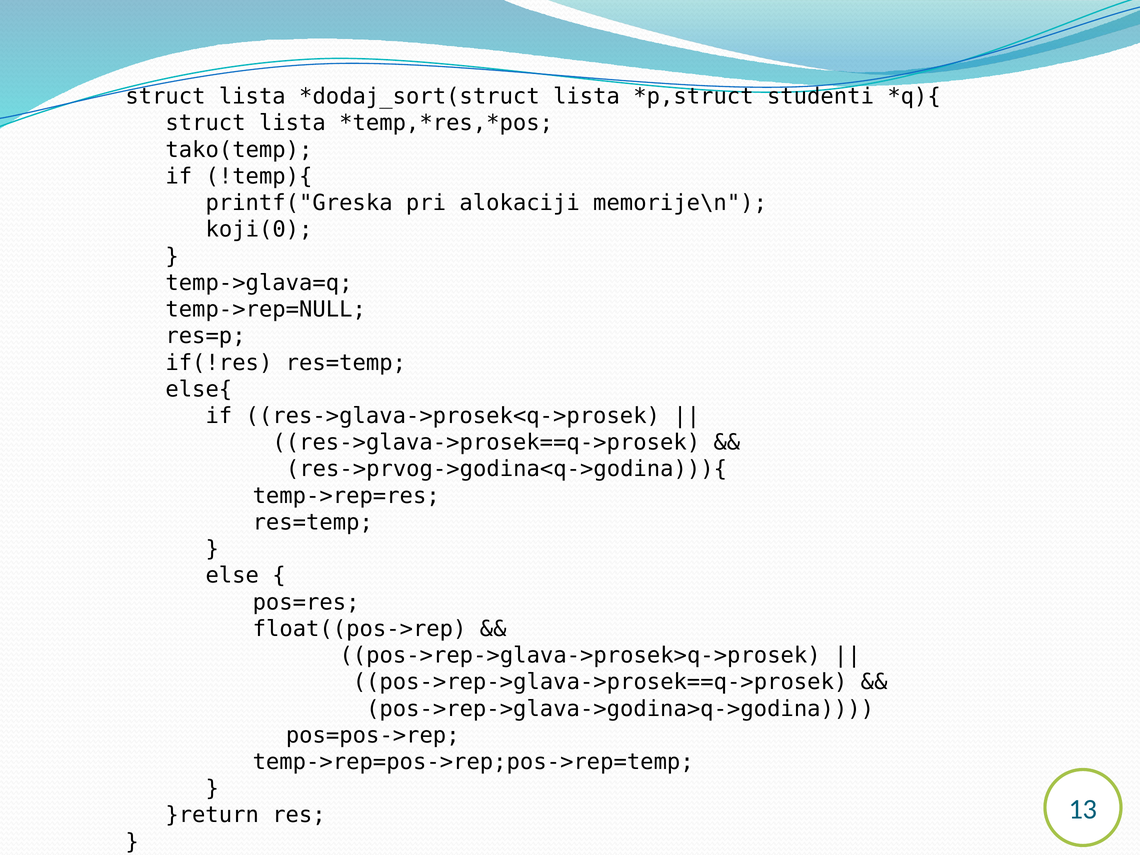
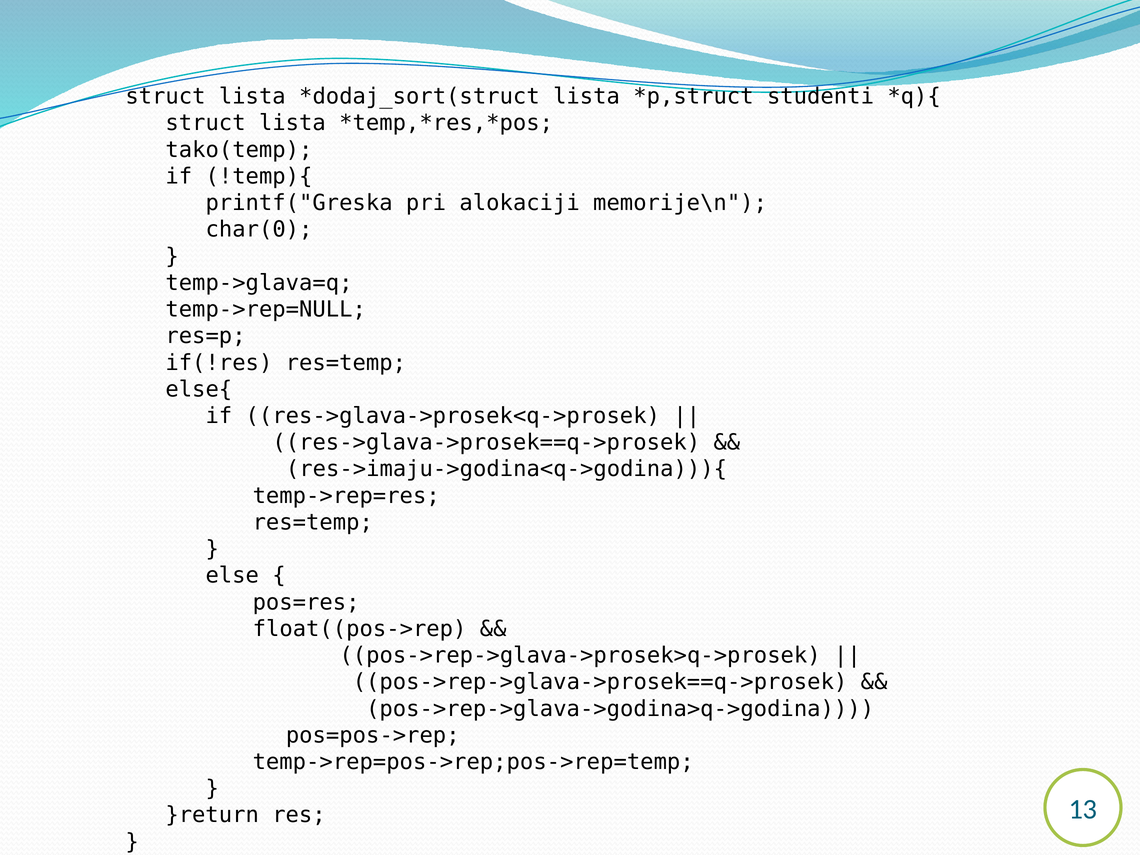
koji(0: koji(0 -> char(0 (259, 230)
res->prvog->godina<q->godina))){: res->prvog->godina<q->godina))){ -> res->imaju->godina<q->godina))){ (506, 469)
